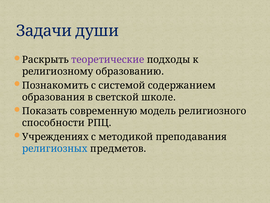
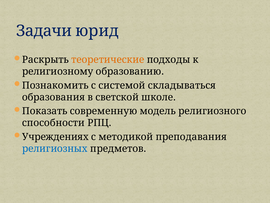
души: души -> юрид (97, 31)
теоретические colour: purple -> orange (108, 60)
содержанием: содержанием -> складываться (182, 85)
